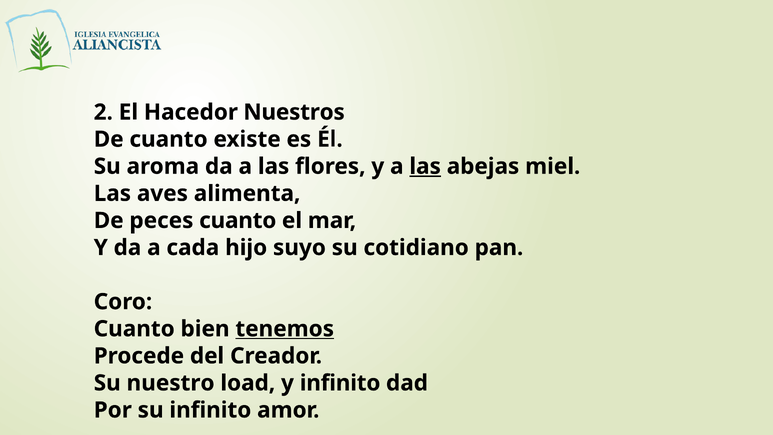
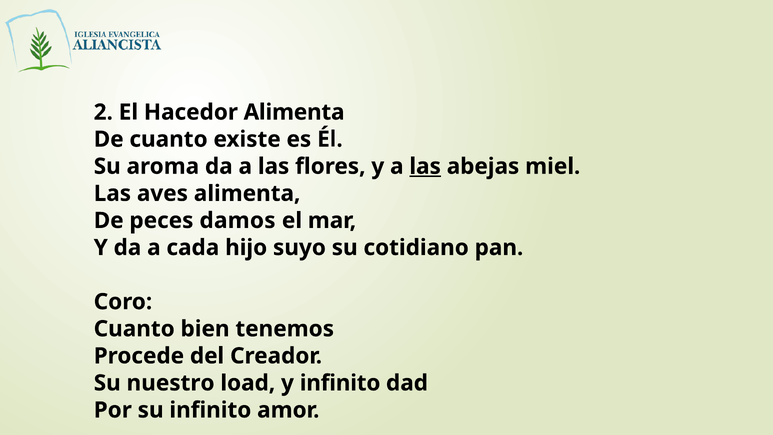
Hacedor Nuestros: Nuestros -> Alimenta (294, 112)
peces cuanto: cuanto -> damos (238, 220)
tenemos underline: present -> none (285, 329)
